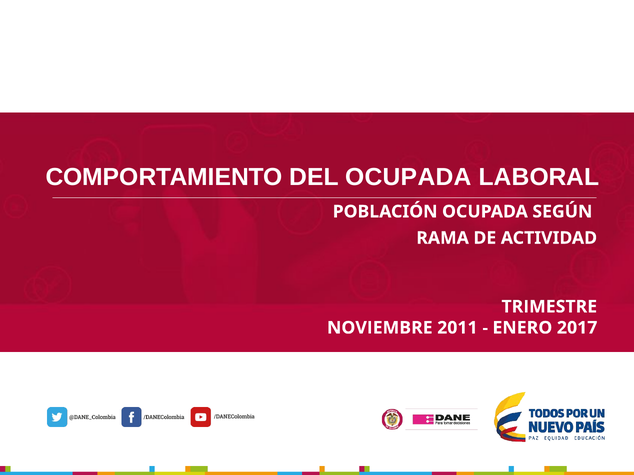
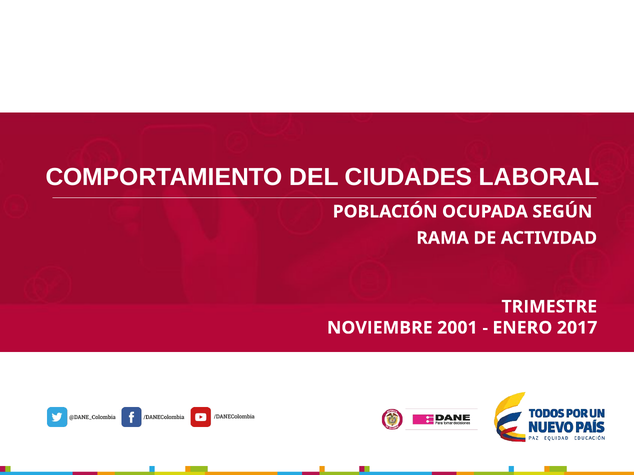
DEL OCUPADA: OCUPADA -> CIUDADES (409, 177)
2011: 2011 -> 2001 (457, 328)
